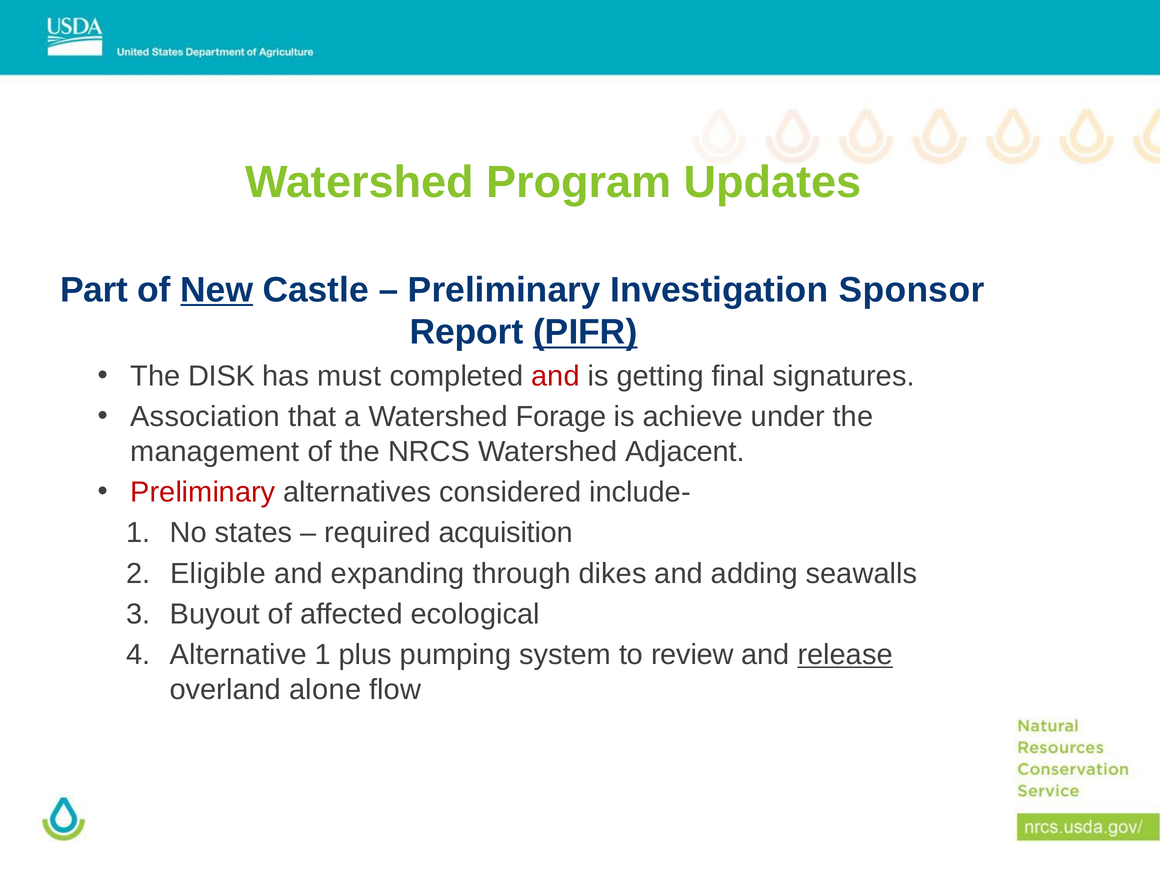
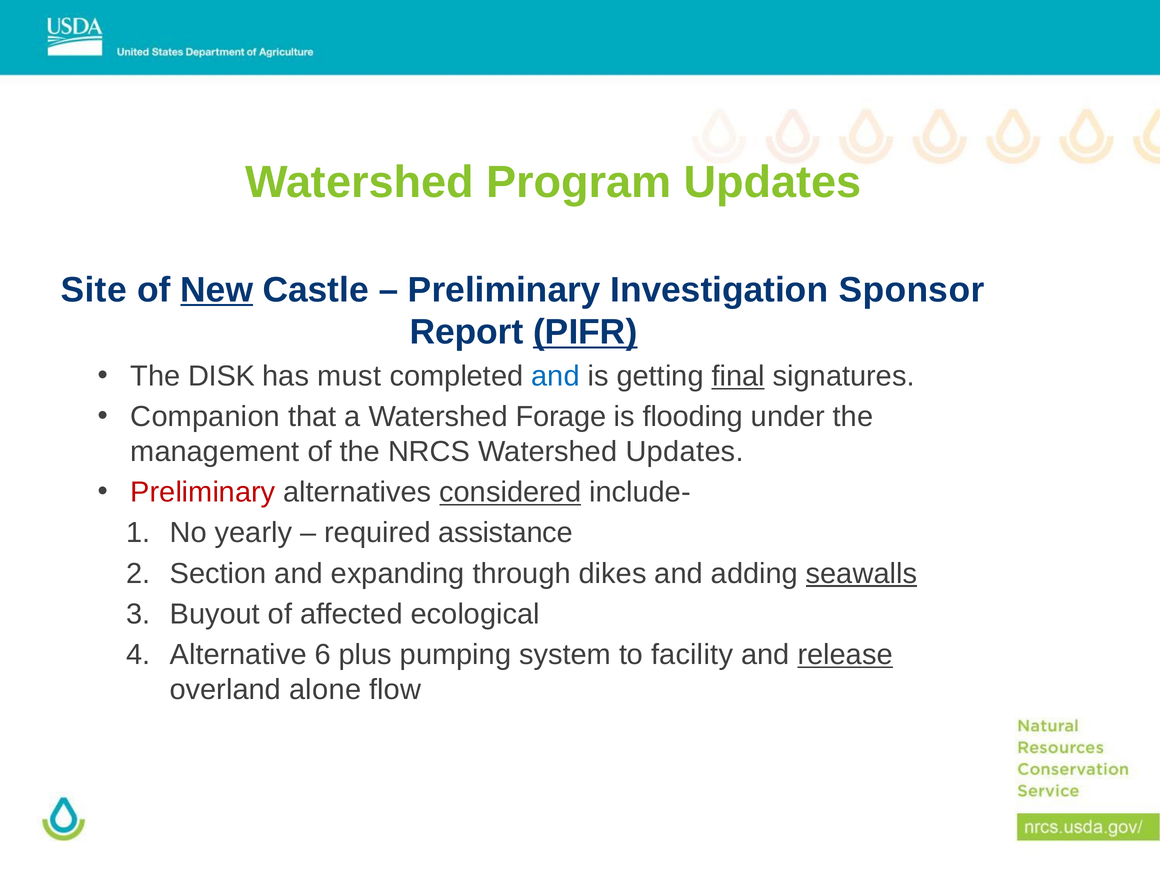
Part: Part -> Site (94, 290)
and colour: red -> blue (556, 376)
final underline: none -> present (738, 376)
Association: Association -> Companion (205, 417)
achieve: achieve -> flooding (693, 417)
Watershed Adjacent: Adjacent -> Updates (685, 452)
considered underline: none -> present (510, 492)
states: states -> yearly (254, 533)
acquisition: acquisition -> assistance (506, 533)
Eligible: Eligible -> Section (218, 573)
seawalls underline: none -> present (861, 573)
Alternative 1: 1 -> 6 (323, 655)
review: review -> facility (692, 655)
